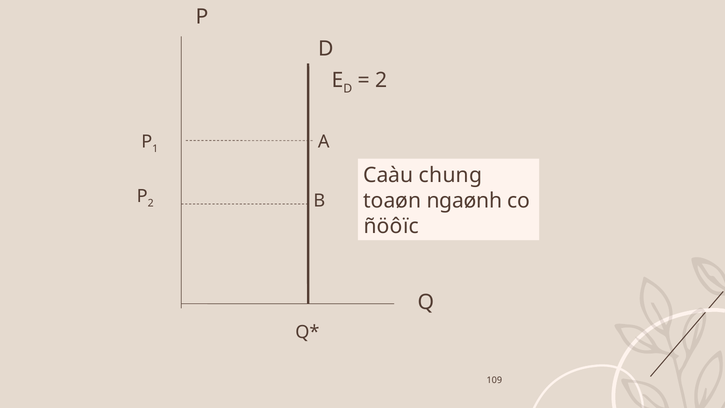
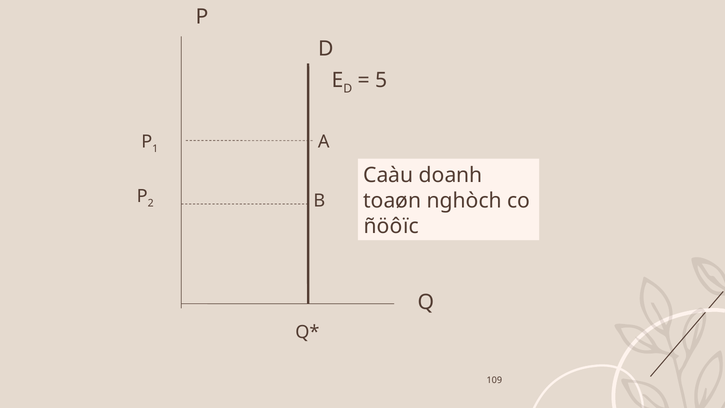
2: 2 -> 5 (381, 80)
chung: chung -> doanh (451, 175)
ngaønh: ngaønh -> nghòch (464, 201)
